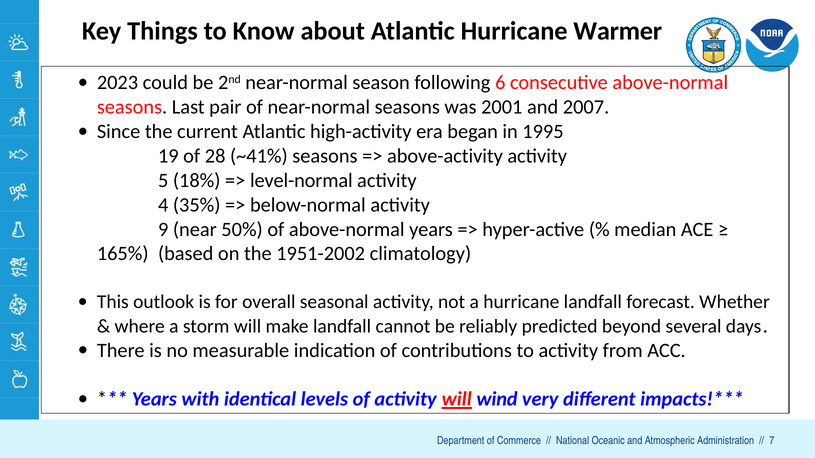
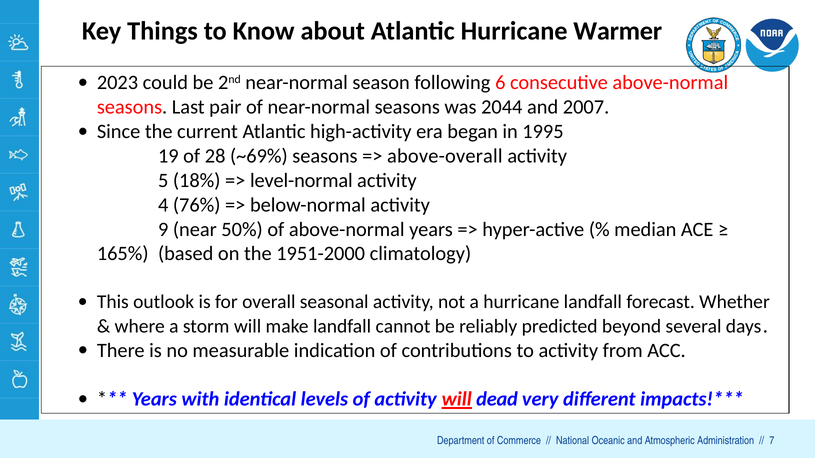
2001: 2001 -> 2044 (502, 107)
~41%: ~41% -> ~69% (259, 156)
above-activity: above-activity -> above-overall (445, 156)
35%: 35% -> 76% (197, 205)
1951-2002: 1951-2002 -> 1951-2000 (321, 254)
wind: wind -> dead (497, 400)
